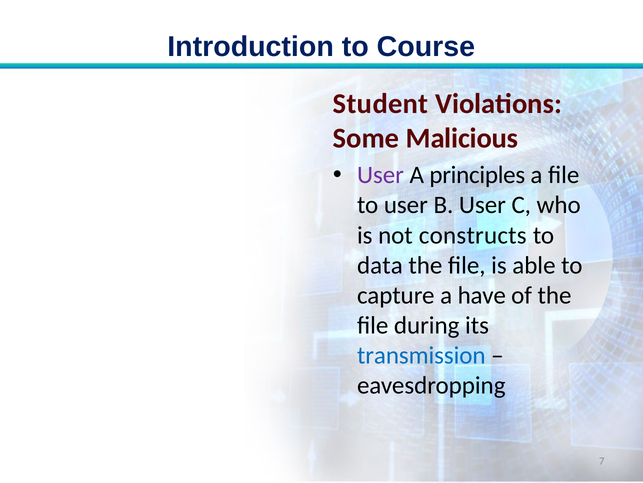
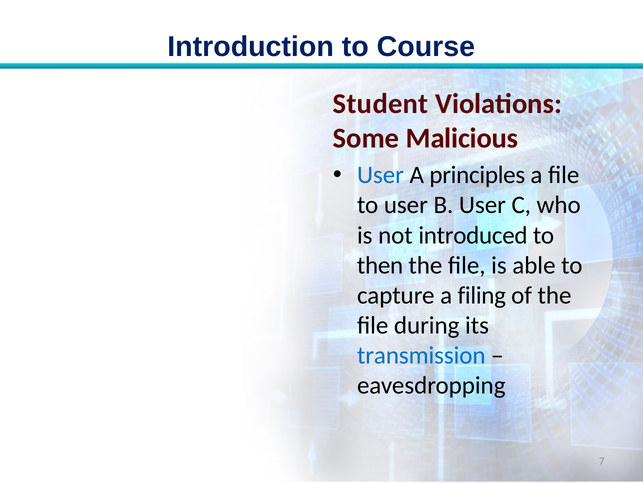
User colour: purple -> blue (380, 175)
constructs: constructs -> introduced (473, 235)
data: data -> then (380, 265)
have: have -> filing (482, 295)
